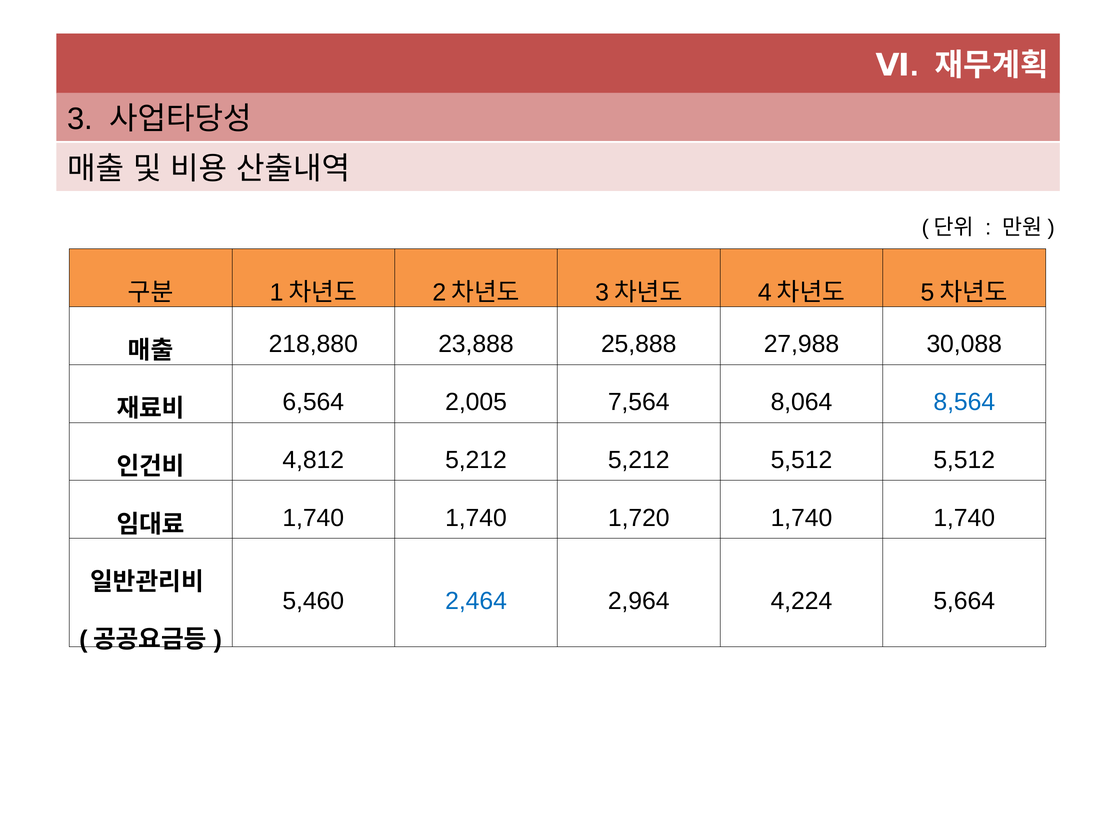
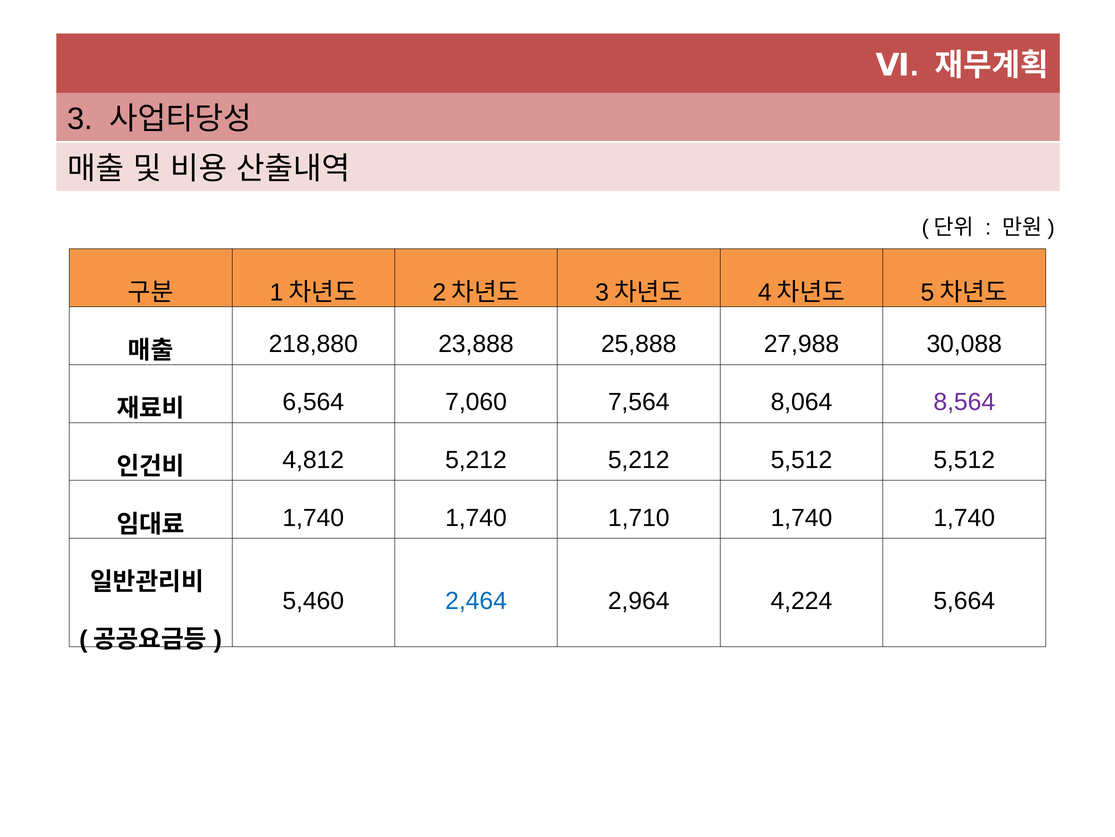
2,005: 2,005 -> 7,060 (476, 402)
8,564 colour: blue -> purple (964, 402)
1,720: 1,720 -> 1,710 (639, 518)
